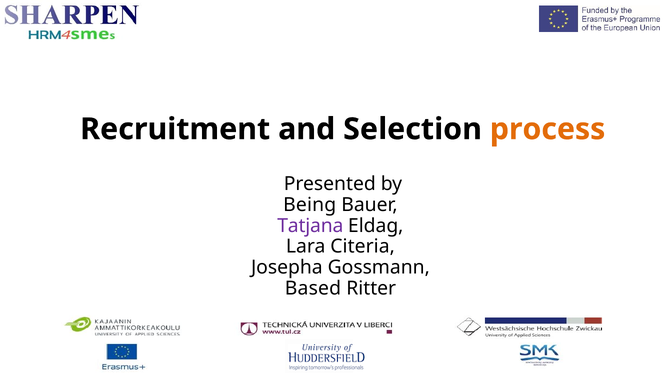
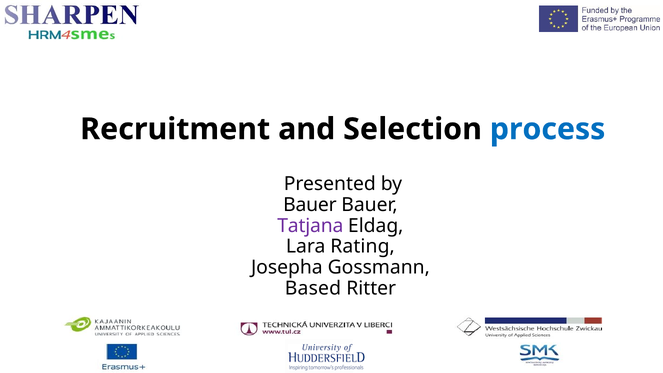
process colour: orange -> blue (548, 129)
Being: Being -> Bauer (310, 205)
Citeria: Citeria -> Rating (363, 247)
